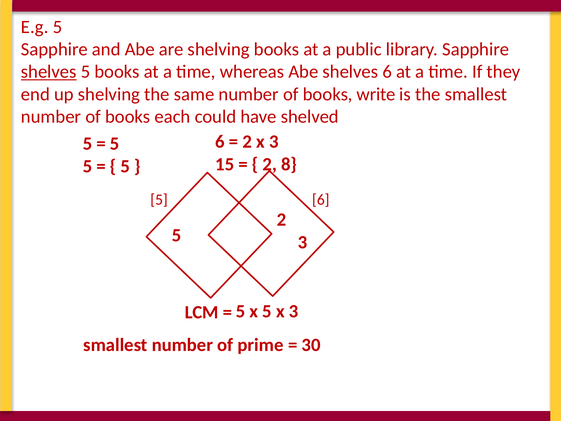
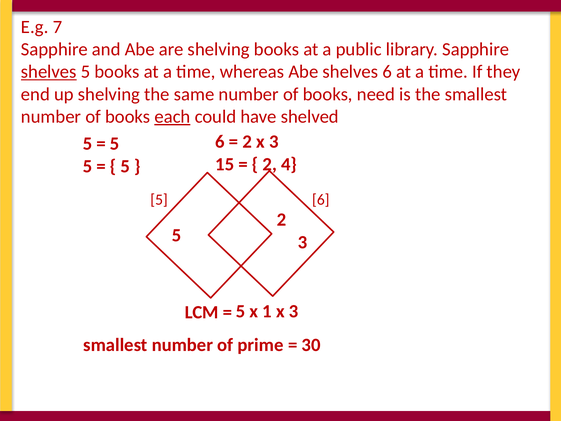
E.g 5: 5 -> 7 (57, 27)
write: write -> need (376, 94)
each underline: none -> present (172, 117)
8: 8 -> 4 (289, 164)
x 5: 5 -> 1 (267, 311)
